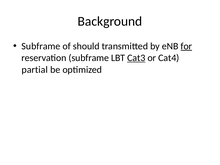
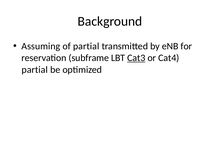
Subframe: Subframe -> Assuming (41, 46)
of should: should -> partial (86, 46)
for underline: present -> none (186, 46)
